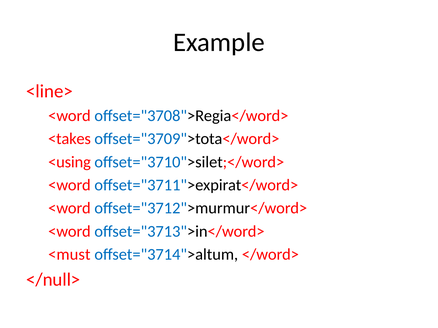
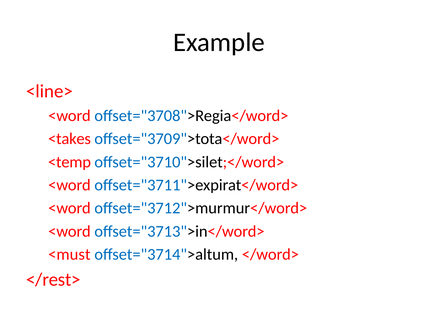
<using: <using -> <temp (70, 162)
</null>: </null> -> </rest> (53, 280)
